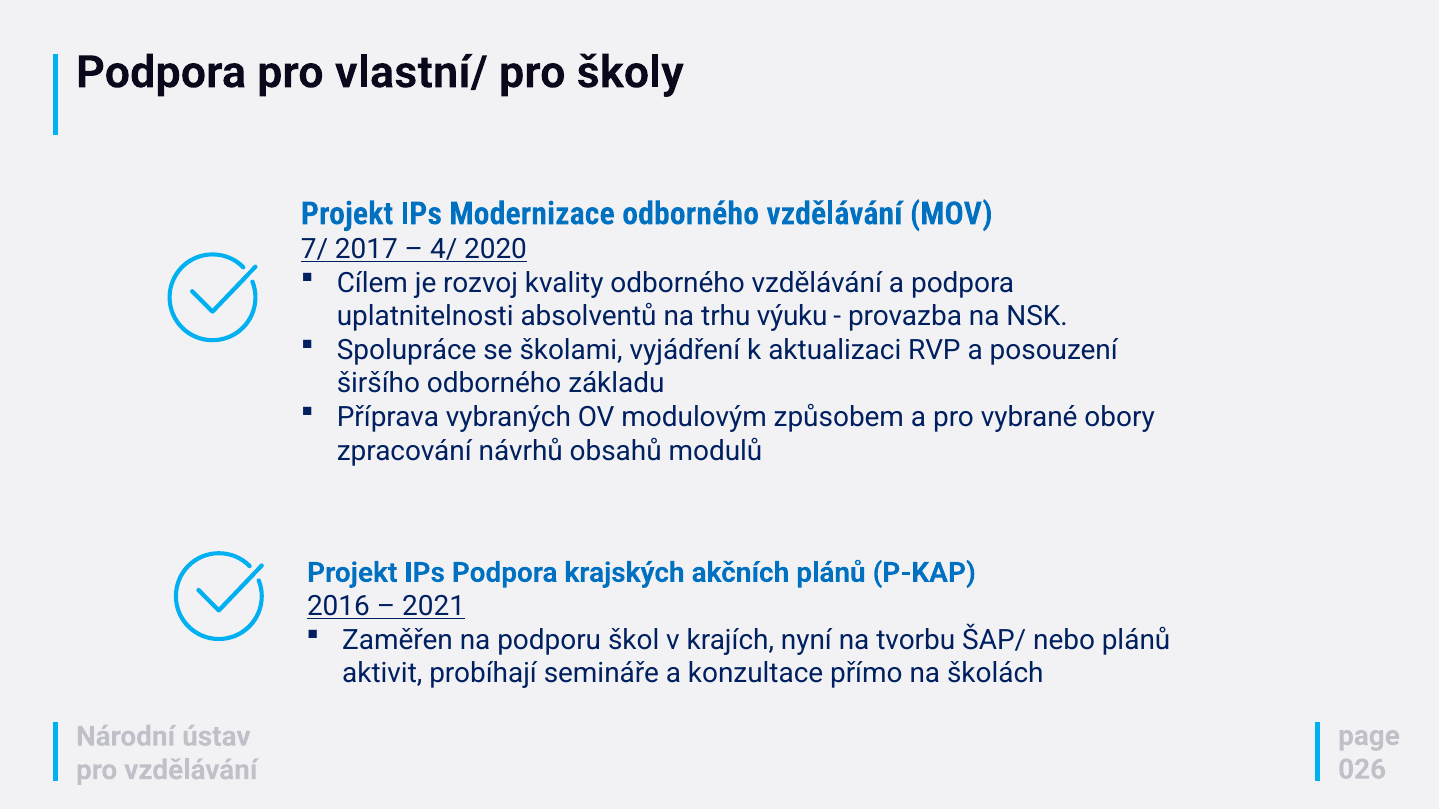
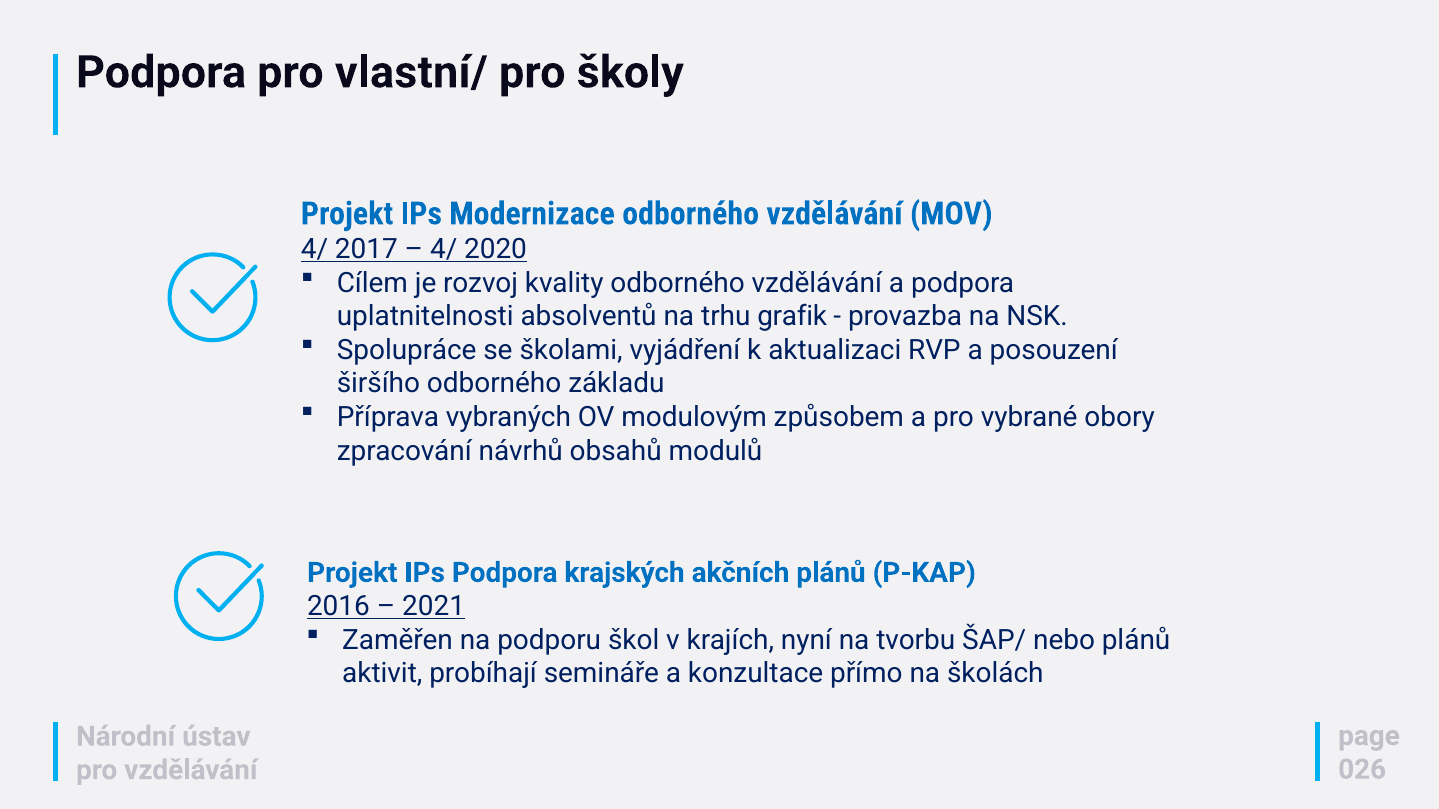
7/: 7/ -> 4/ (314, 250)
výuku: výuku -> grafik (792, 317)
